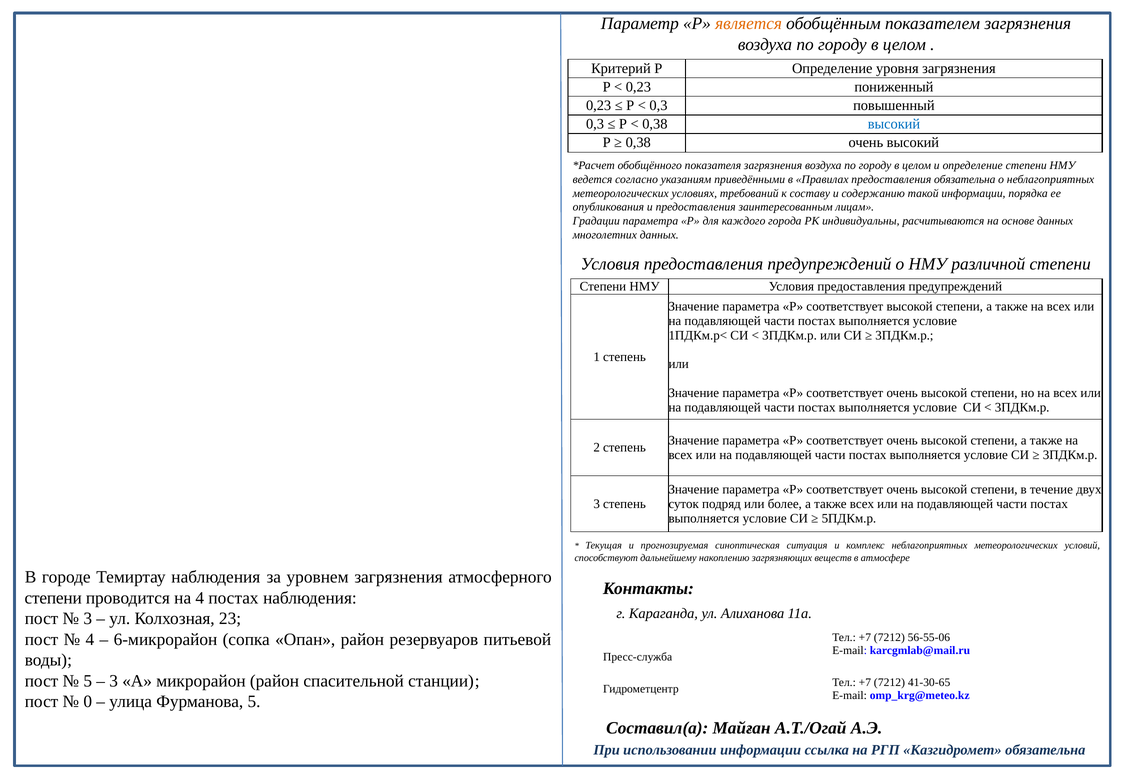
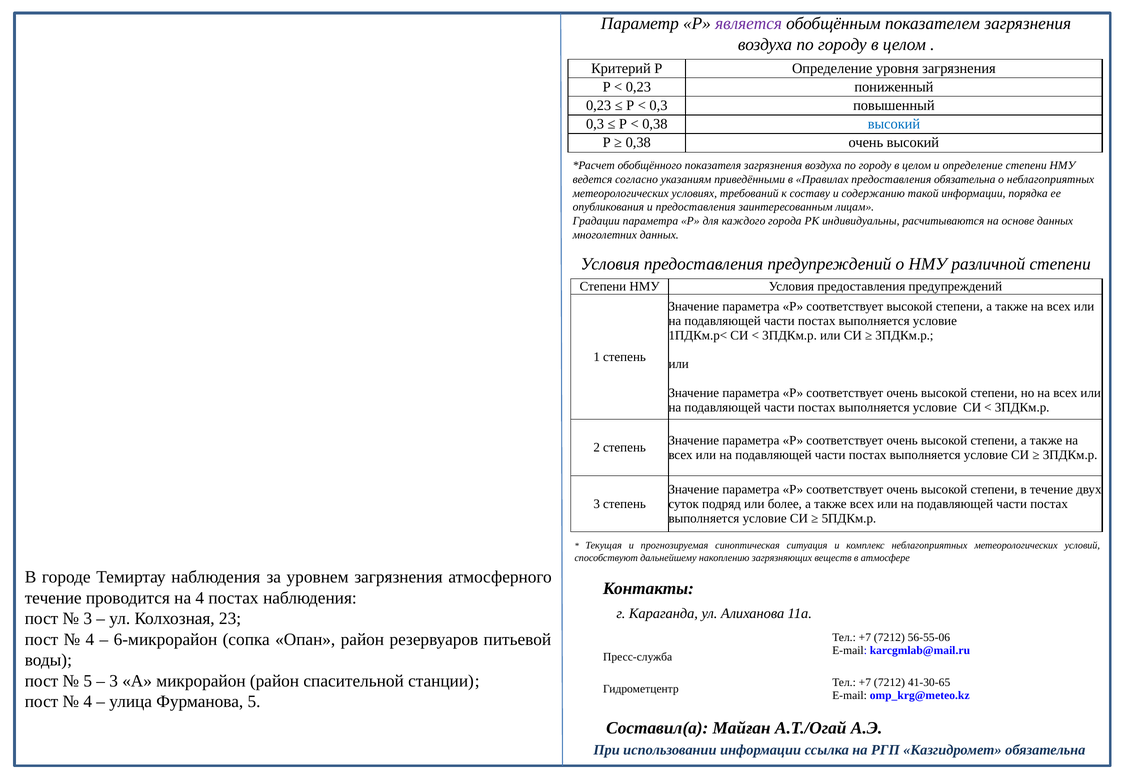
является colour: orange -> purple (749, 24)
степени: степени -> течение (53, 598)
0: 0 -> 4 (88, 702)
